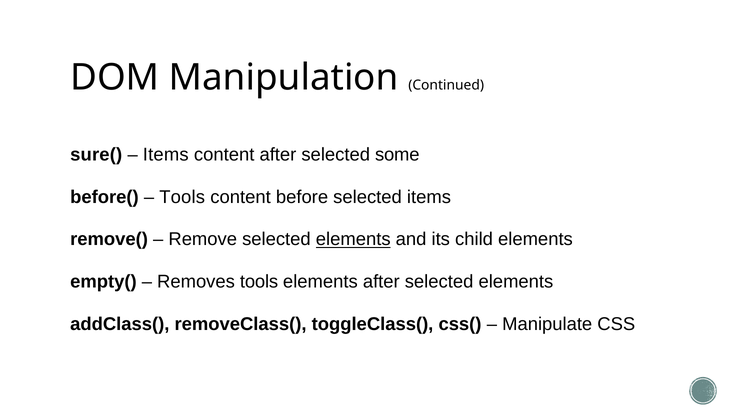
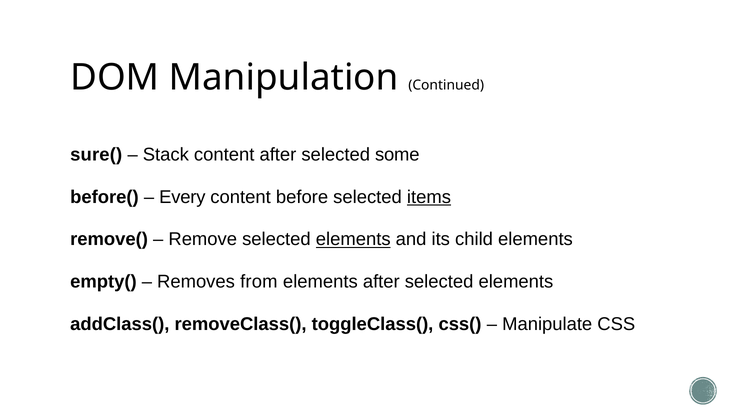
Items: Items -> Stack (166, 154)
Tools: Tools -> Every (182, 197)
items underline: none -> present (429, 197)
Removes tools: tools -> from (259, 282)
